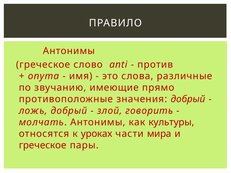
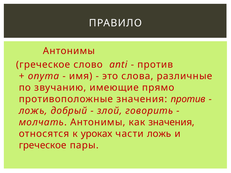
значения добрый: добрый -> против (188, 99)
как культуры: культуры -> значения (171, 122)
части мира: мира -> ложь (159, 134)
